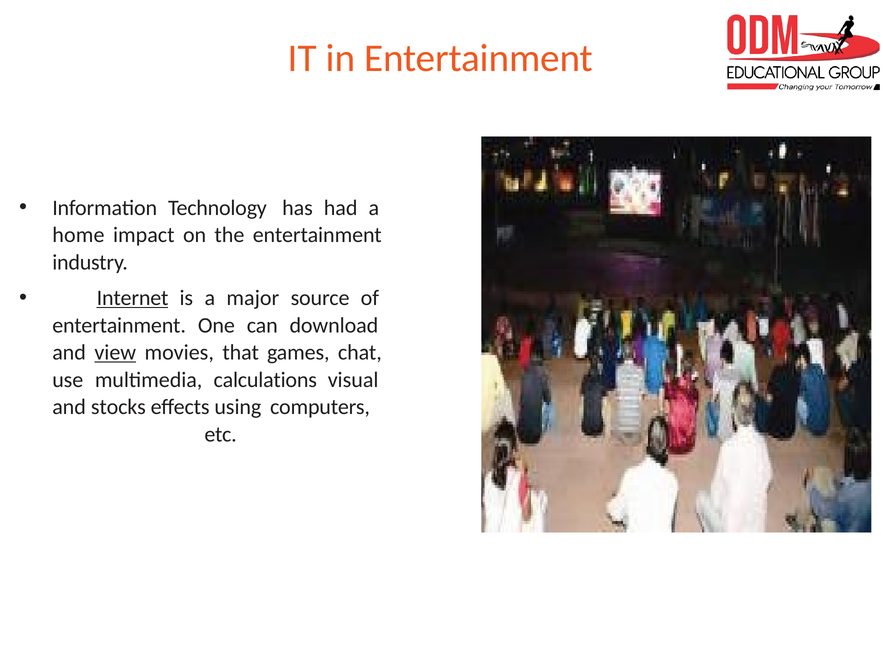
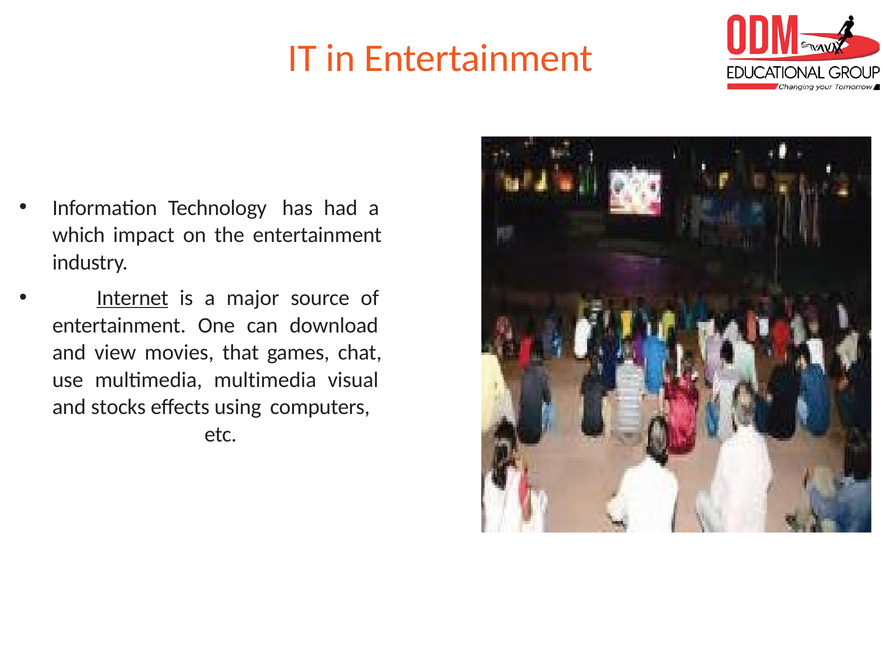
home: home -> which (79, 235)
view underline: present -> none (115, 353)
multimedia calculations: calculations -> multimedia (265, 380)
